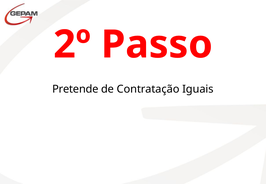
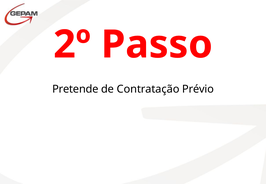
Iguais: Iguais -> Prévio (198, 89)
